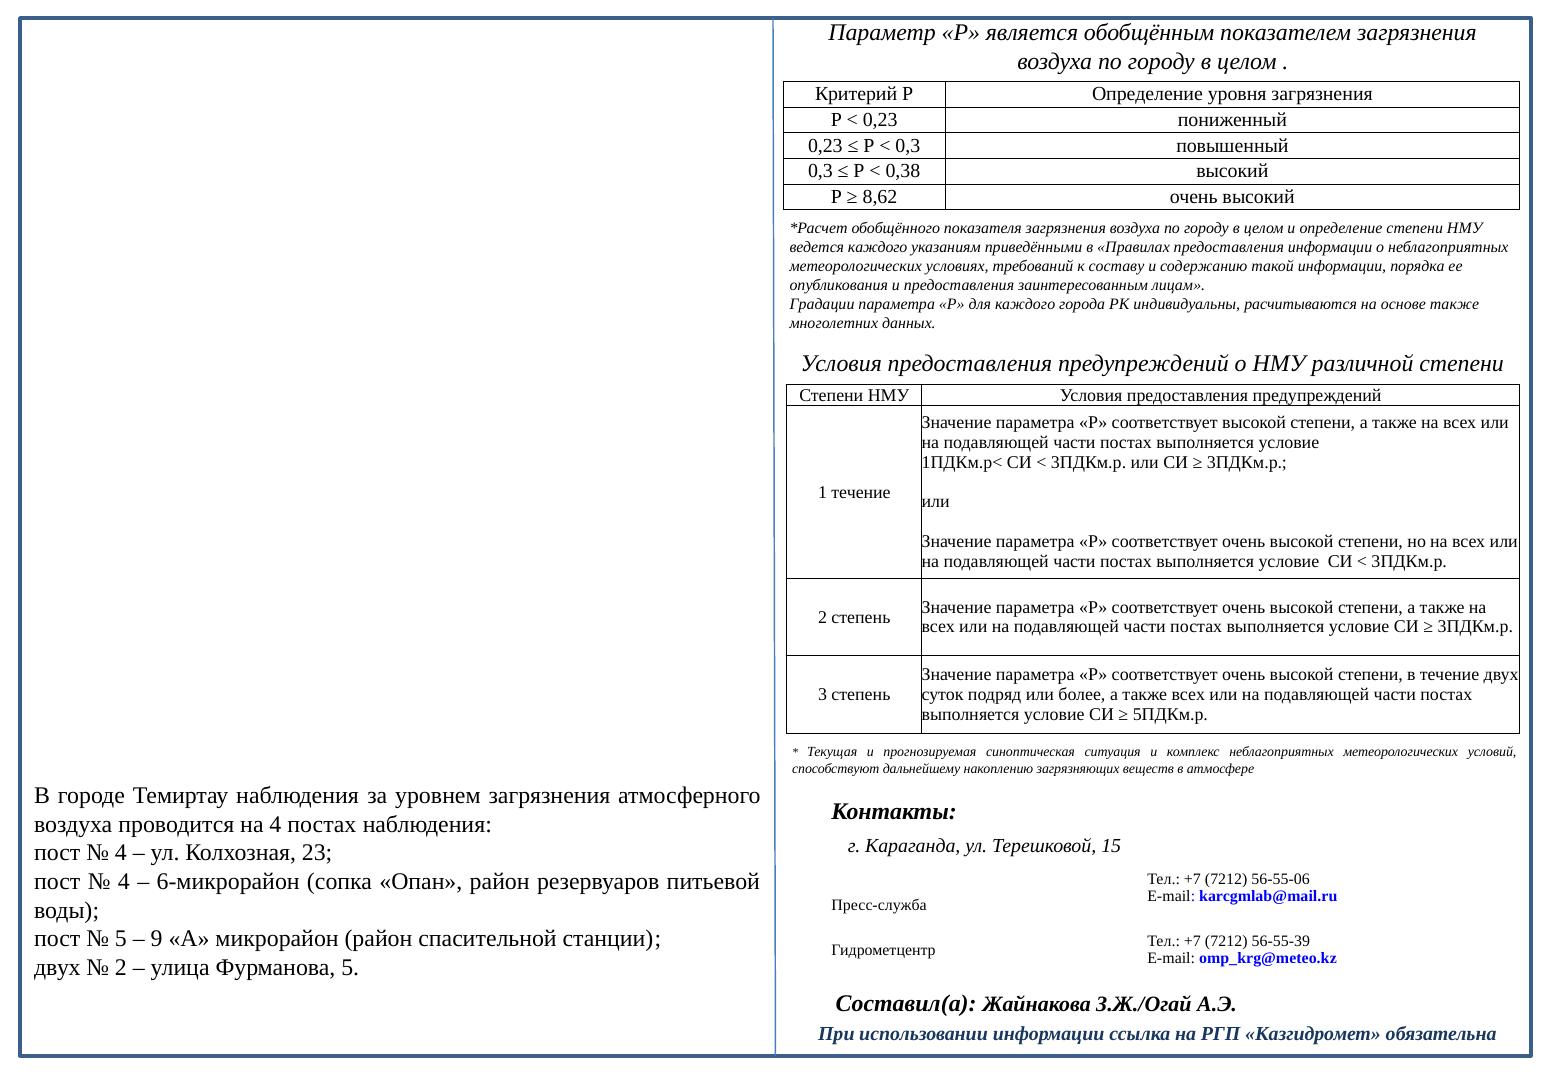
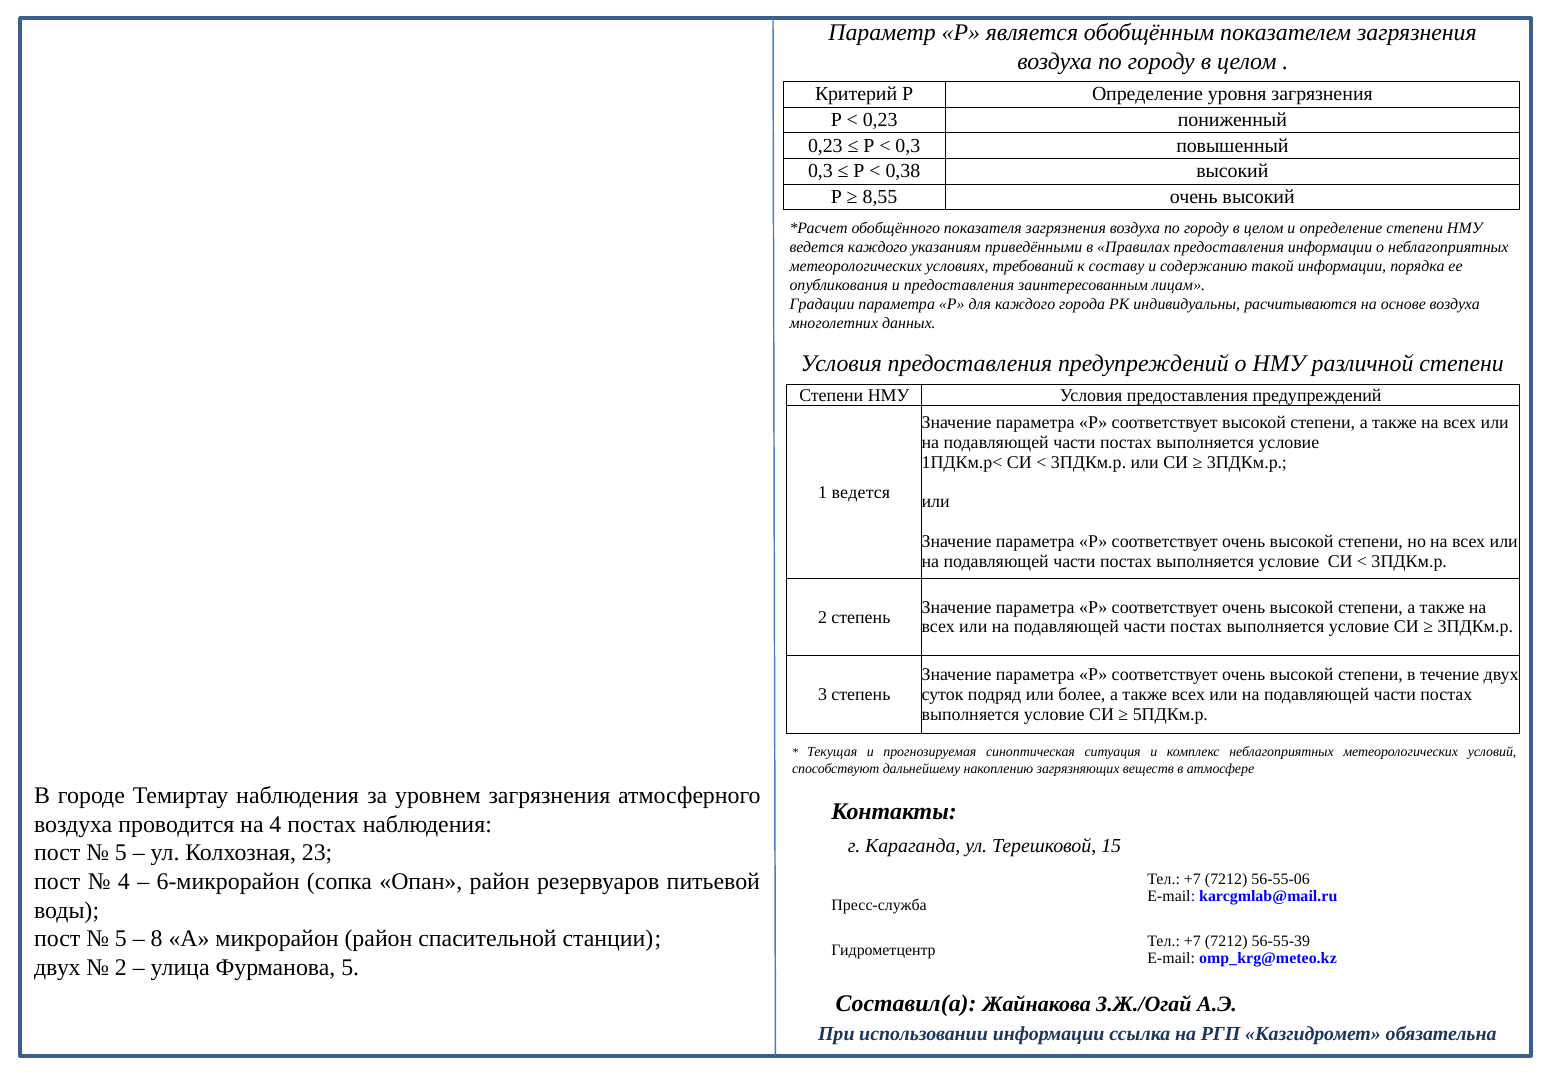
8,62: 8,62 -> 8,55 (880, 197)
основе также: также -> воздуха (1455, 304)
1 течение: течение -> ведется (861, 492)
4: 4 -> 5 (121, 853)
9: 9 -> 8 (157, 939)
